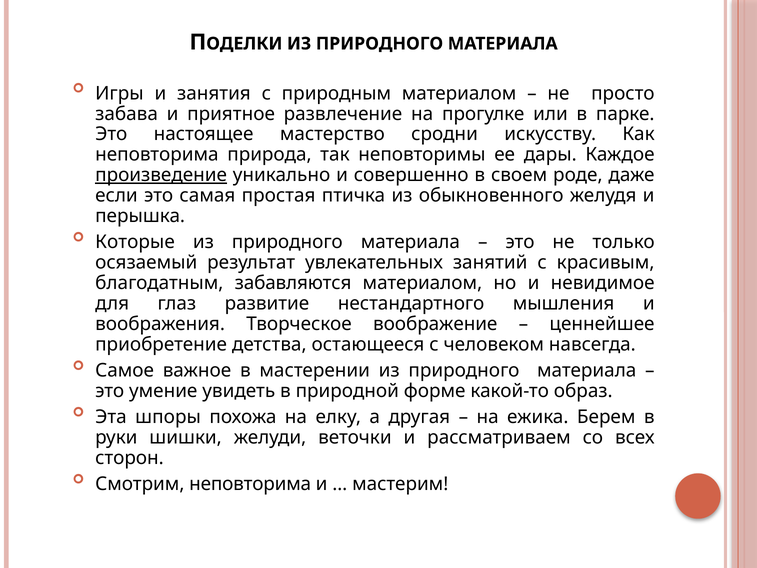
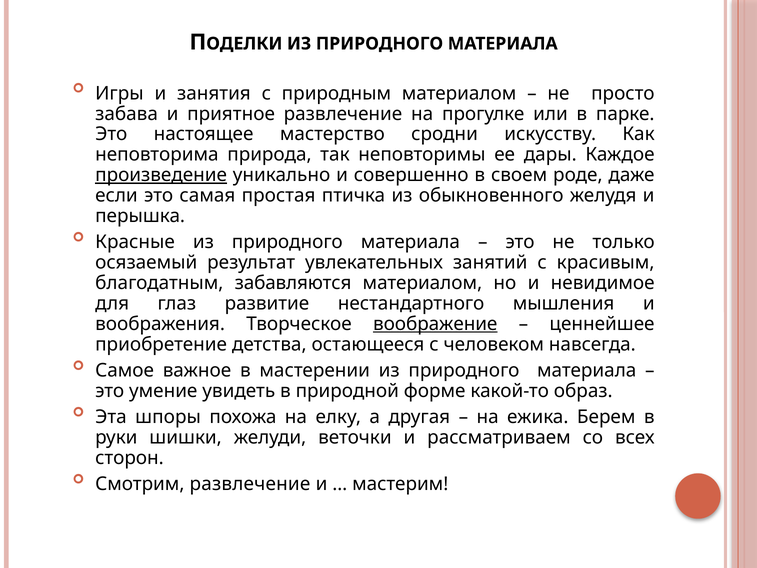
Которые: Которые -> Красные (135, 242)
воображение underline: none -> present (435, 324)
Смотрим неповторима: неповторима -> развлечение (250, 484)
